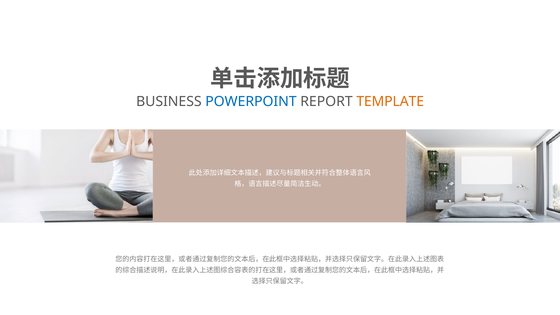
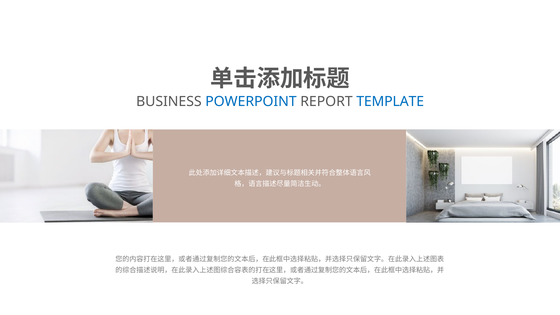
TEMPLATE colour: orange -> blue (390, 101)
